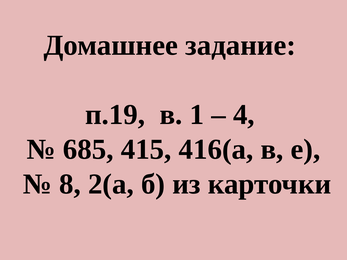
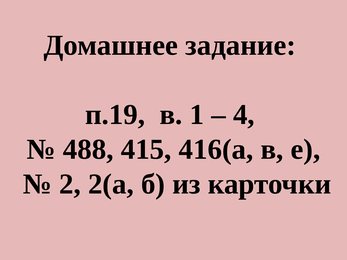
685: 685 -> 488 (88, 149)
8: 8 -> 2 (70, 184)
